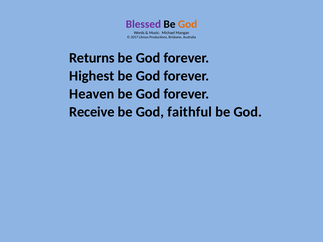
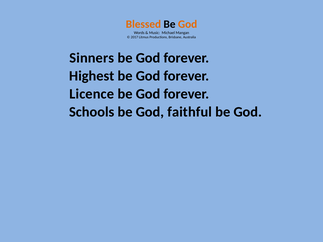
Blessed colour: purple -> orange (143, 24)
Returns: Returns -> Sinners (92, 58)
Heaven: Heaven -> Licence (92, 94)
Receive: Receive -> Schools (92, 112)
